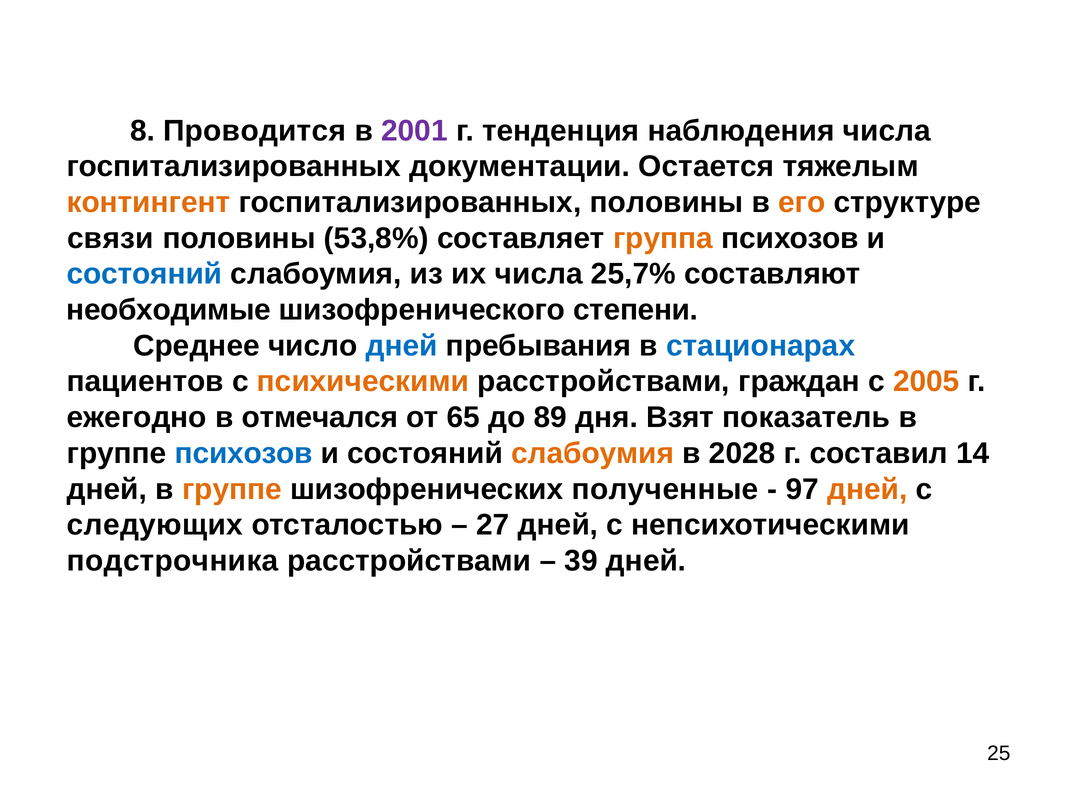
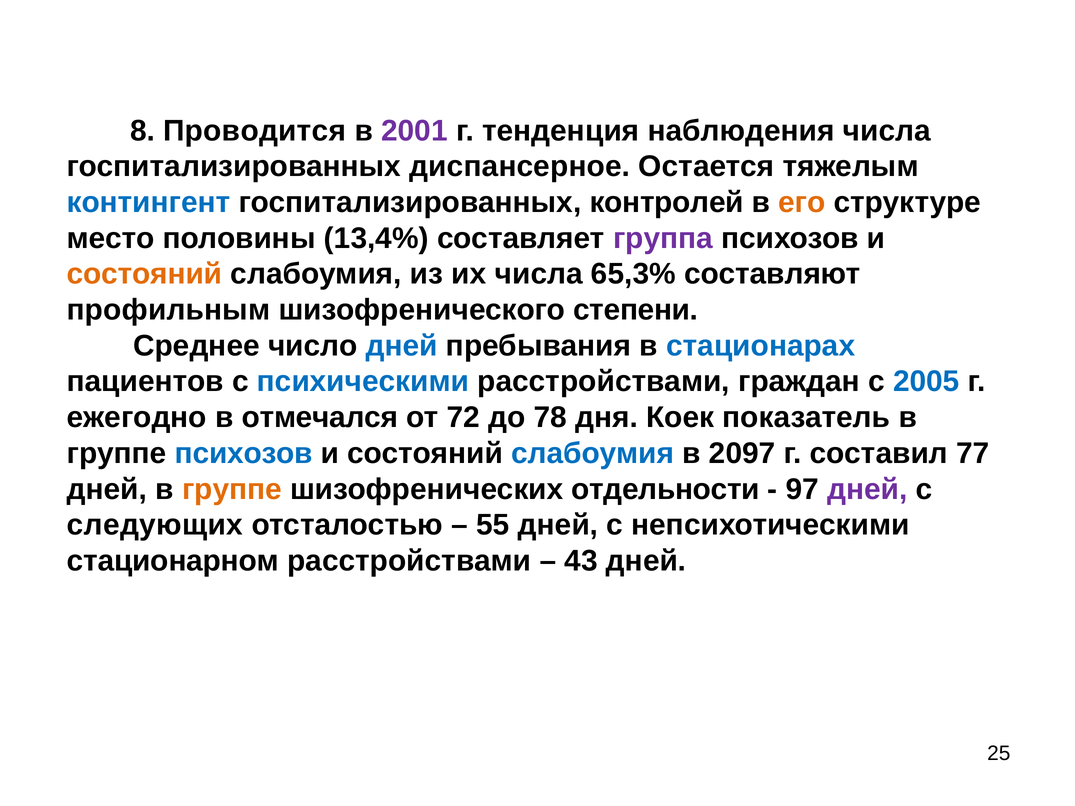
документации: документации -> диспансерное (520, 167)
контингент colour: orange -> blue (149, 203)
госпитализированных половины: половины -> контролей (667, 203)
связи: связи -> место (111, 238)
53,8%: 53,8% -> 13,4% (376, 238)
группа colour: orange -> purple (663, 238)
состояний colour: blue -> orange (145, 274)
25,7%: 25,7% -> 65,3% (633, 274)
необходимые: необходимые -> профильным (168, 310)
психическими colour: orange -> blue (363, 382)
2005 colour: orange -> blue (926, 382)
65: 65 -> 72 (463, 418)
89: 89 -> 78 (550, 418)
Взят: Взят -> Коек (680, 418)
слабоумия colour: orange -> blue (593, 453)
2028: 2028 -> 2097 (742, 453)
14: 14 -> 77 (973, 453)
полученные: полученные -> отдельности (666, 489)
дней colour: orange -> purple (867, 489)
27: 27 -> 55 (493, 525)
подстрочника: подстрочника -> стационарном (173, 561)
39: 39 -> 43 (581, 561)
